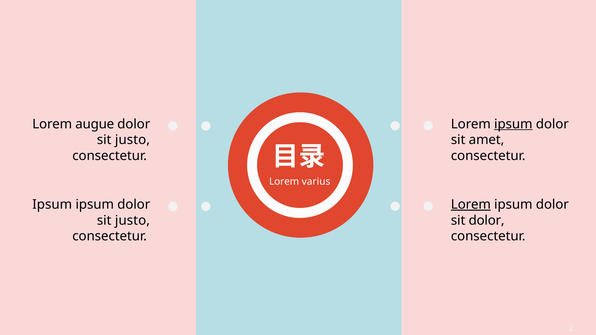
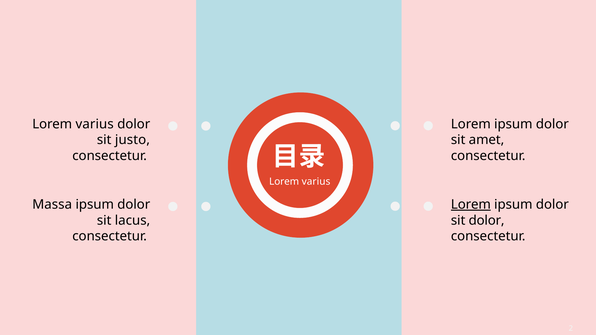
augue: augue -> varius (95, 124)
ipsum underline: present -> none (513, 124)
Ipsum: Ipsum -> Massa (52, 205)
justo: justo -> lacus (132, 221)
